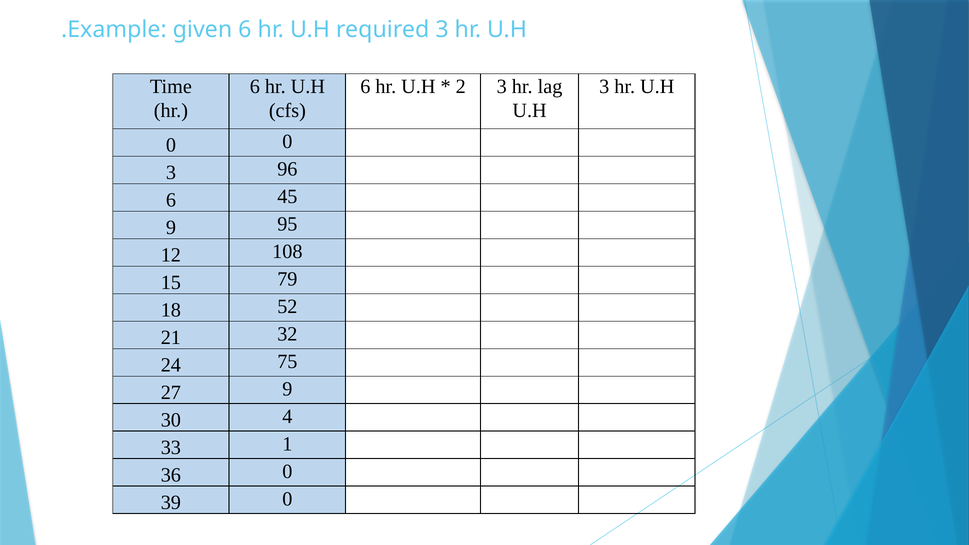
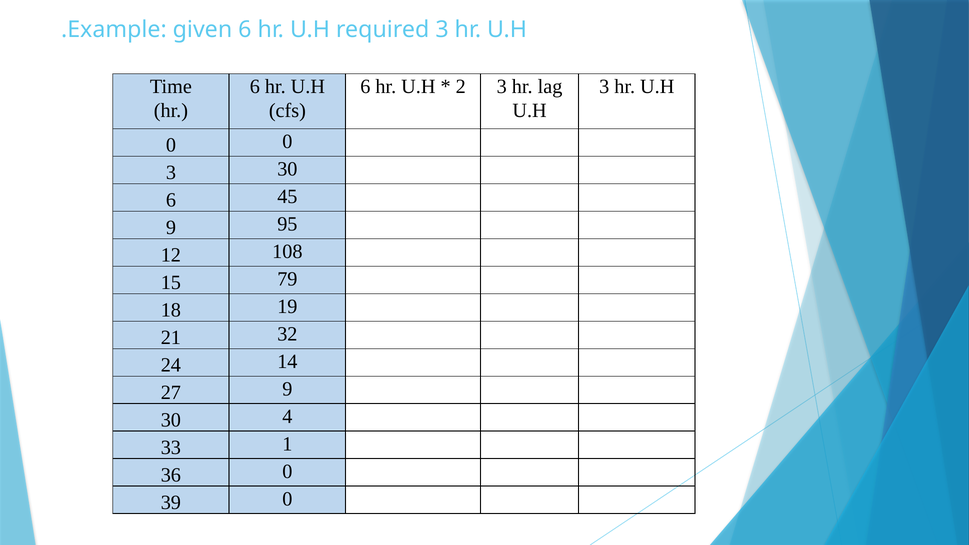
3 96: 96 -> 30 (287, 169)
52: 52 -> 19 (287, 307)
75: 75 -> 14 (287, 362)
